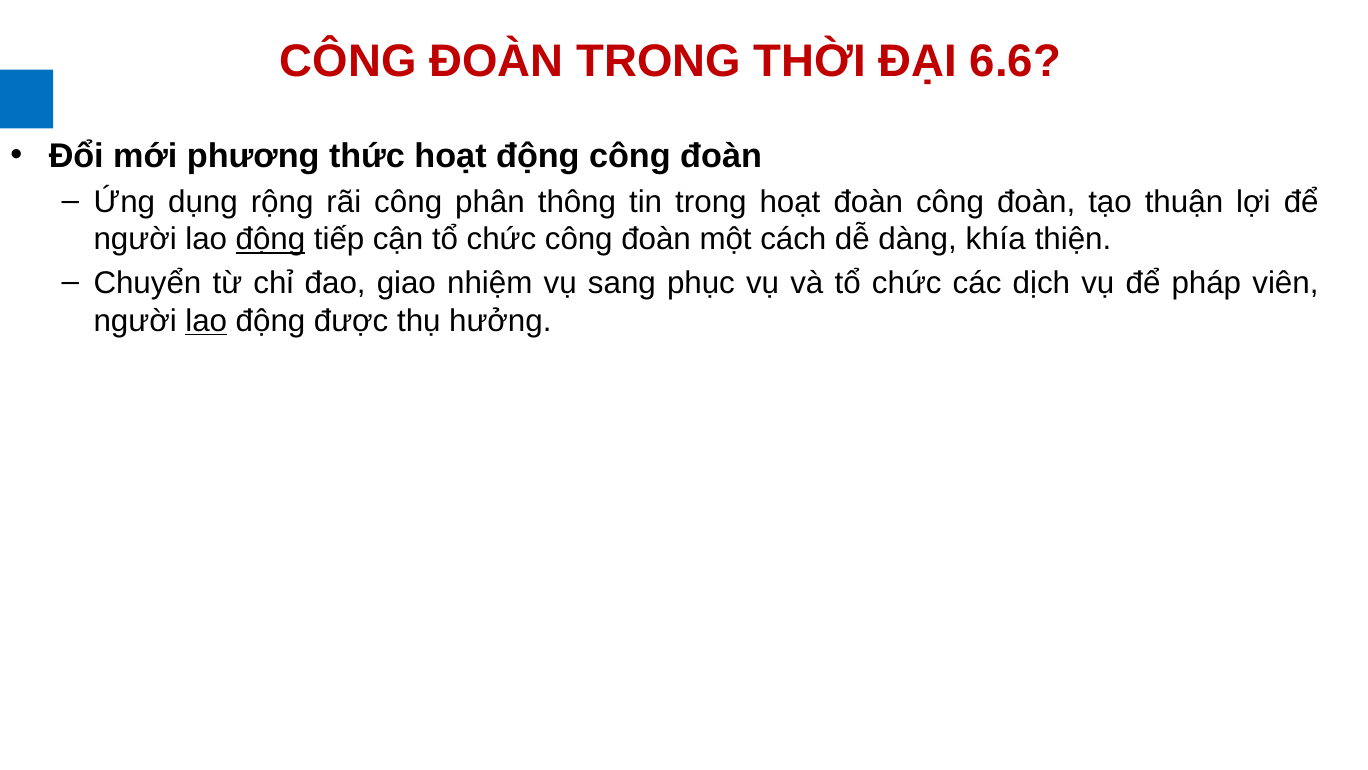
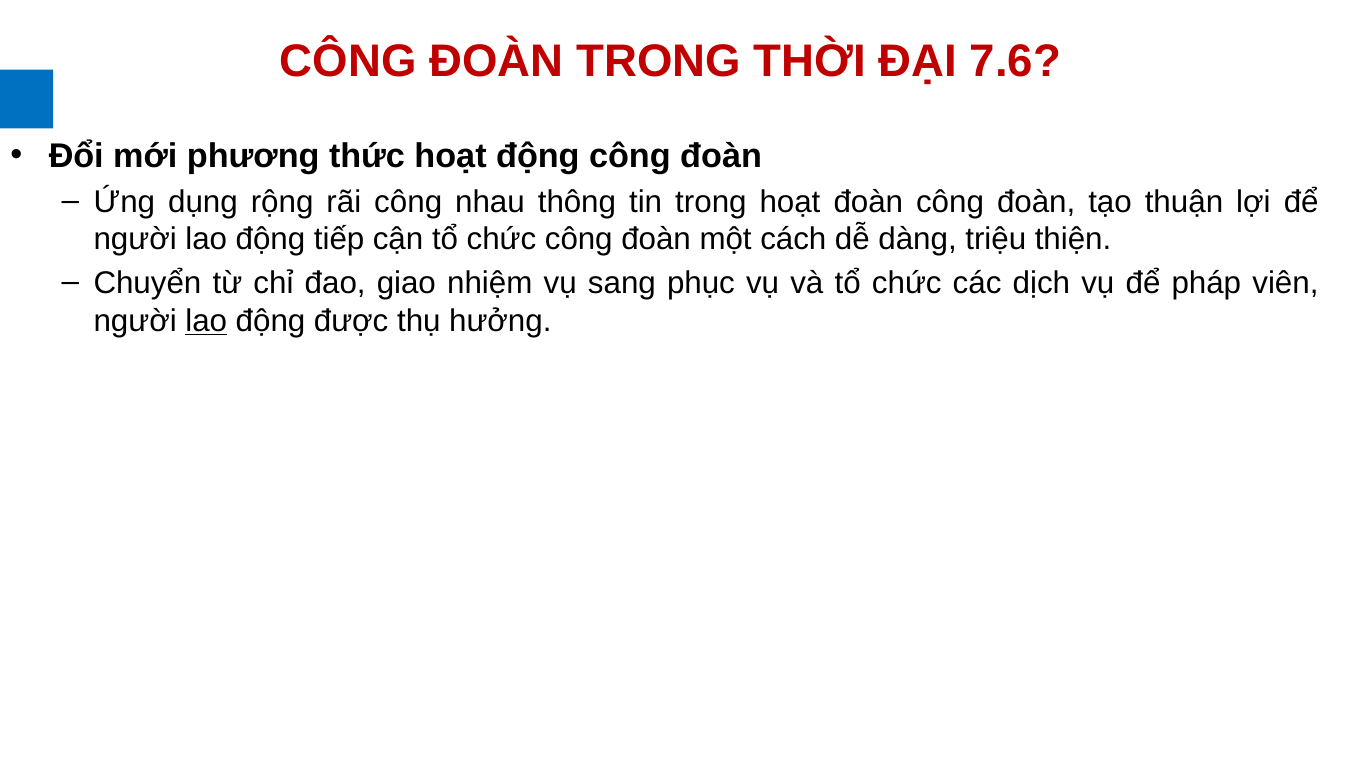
6.6: 6.6 -> 7.6 (1015, 61)
phân: phân -> nhau (490, 202)
động underline: present -> none (270, 239)
khía: khía -> triệu (996, 239)
